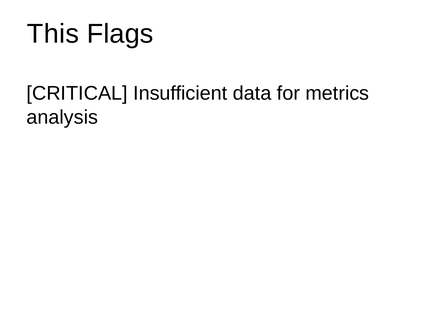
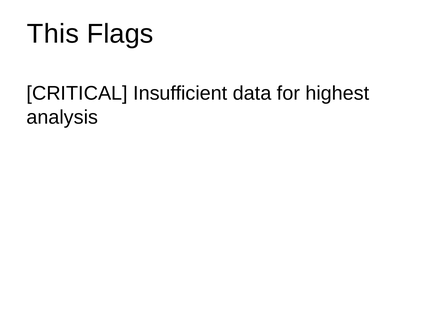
metrics: metrics -> highest (337, 93)
